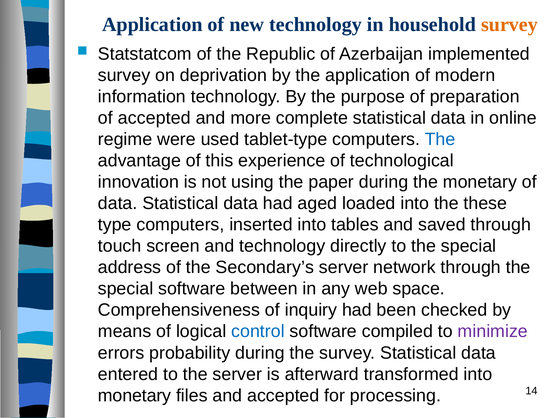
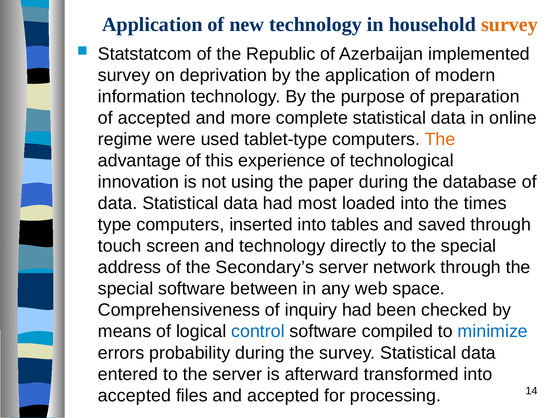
The colour: blue -> orange (440, 139)
the monetary: monetary -> database (480, 182)
aged: aged -> most (317, 203)
these: these -> times (485, 203)
minimize colour: purple -> blue (493, 331)
monetary: monetary -> accepted (134, 395)
